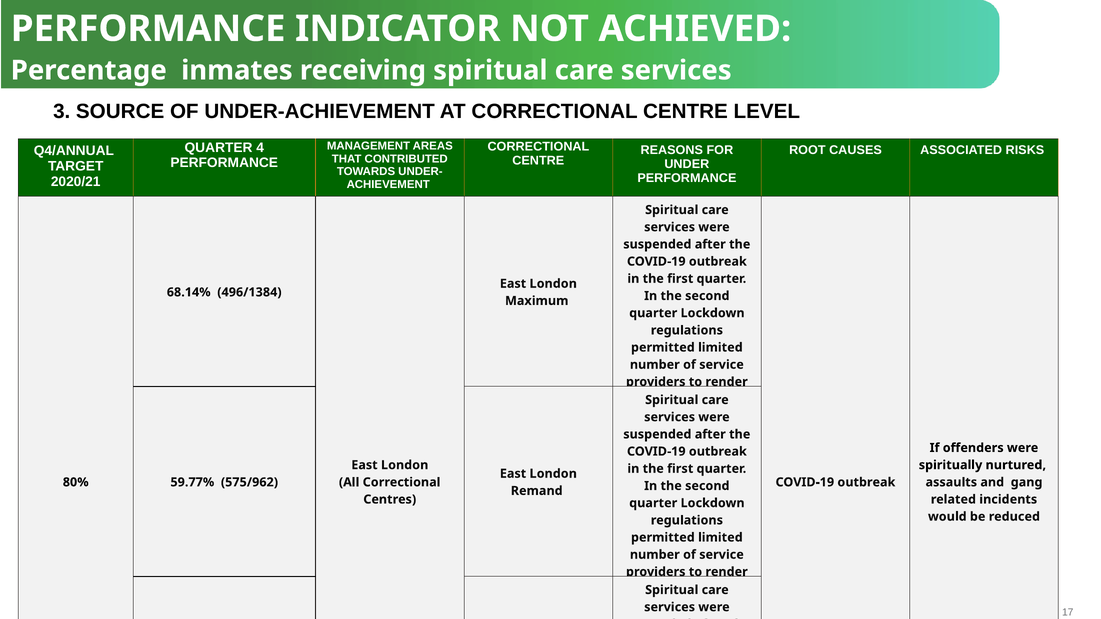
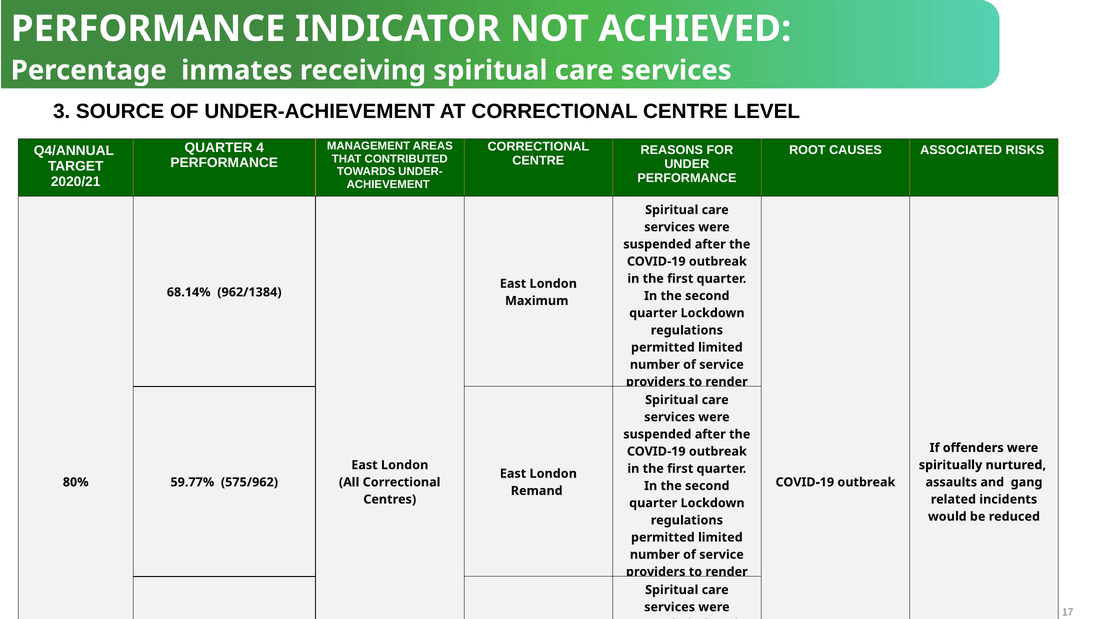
496/1384: 496/1384 -> 962/1384 (249, 292)
